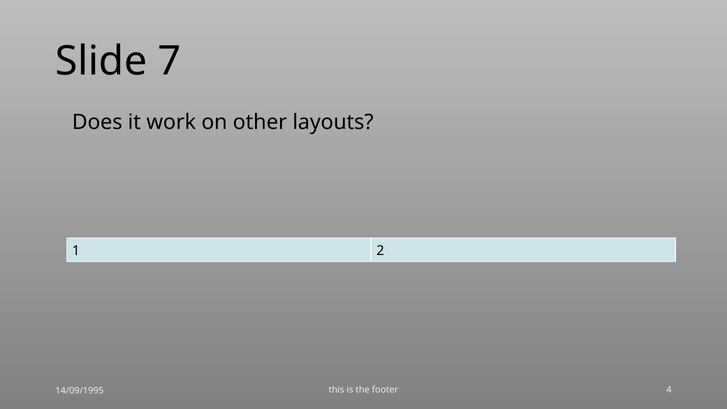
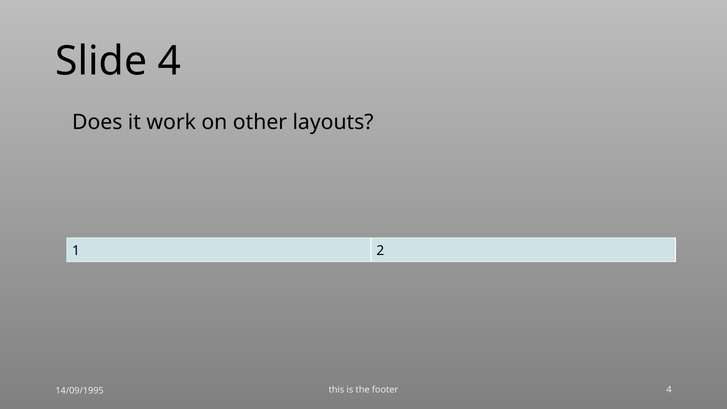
Slide 7: 7 -> 4 (169, 61)
